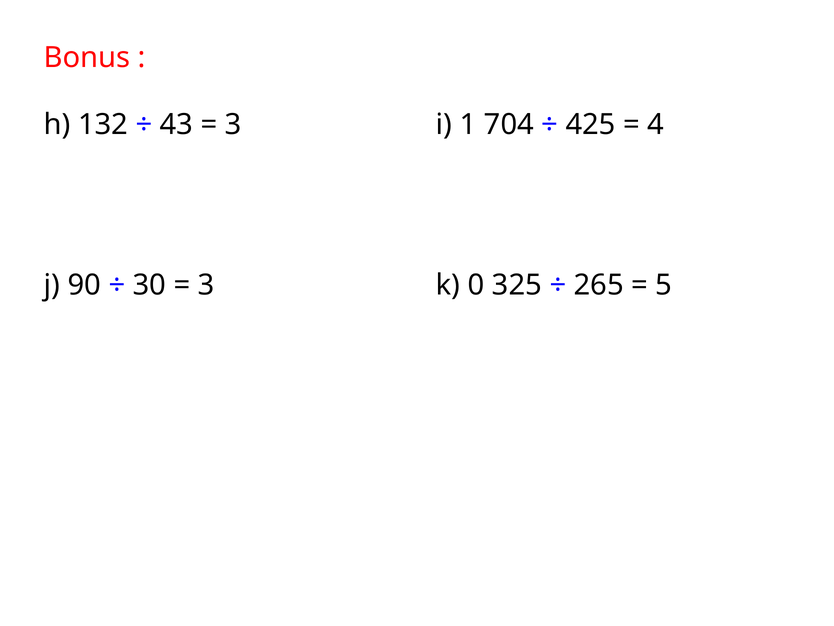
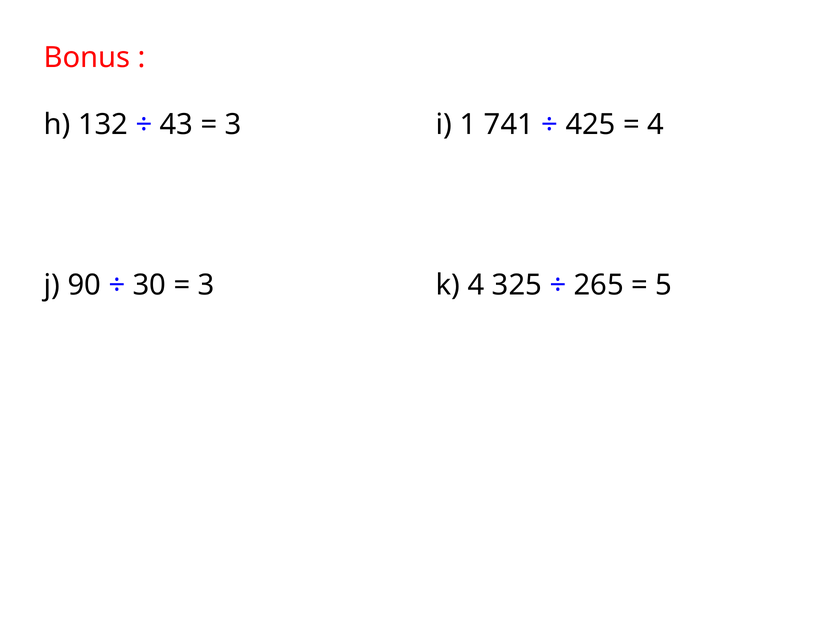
704: 704 -> 741 (509, 124)
k 0: 0 -> 4 (476, 285)
